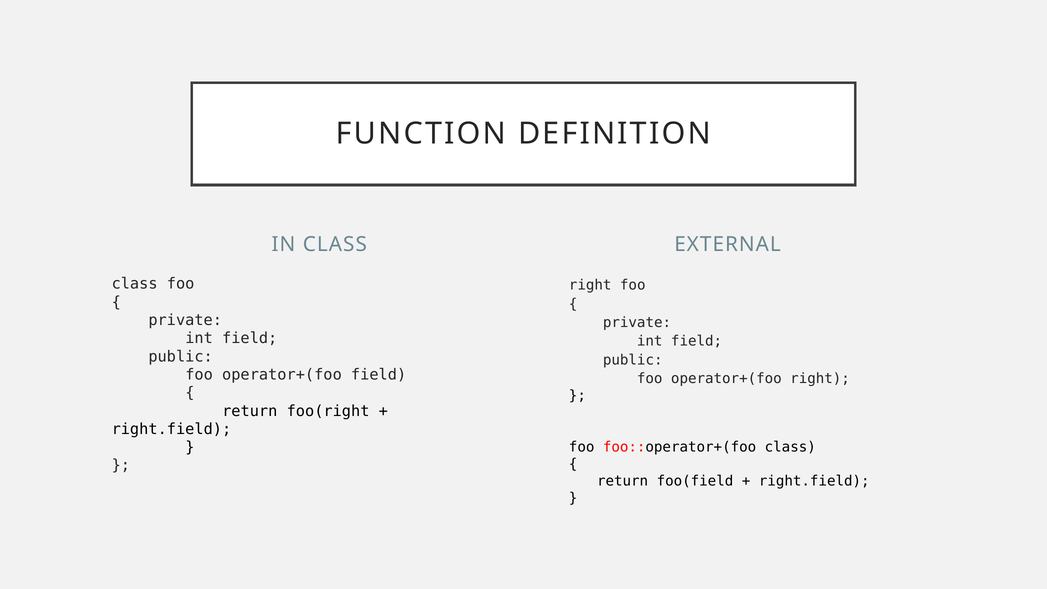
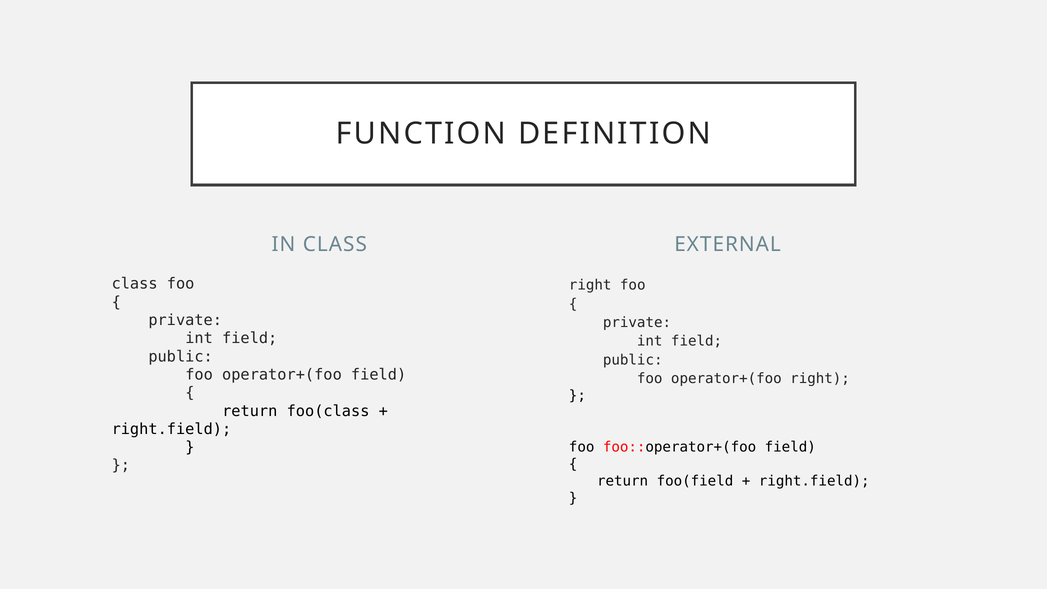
foo(right: foo(right -> foo(class (328, 411)
foo::operator+(foo class: class -> field (790, 447)
